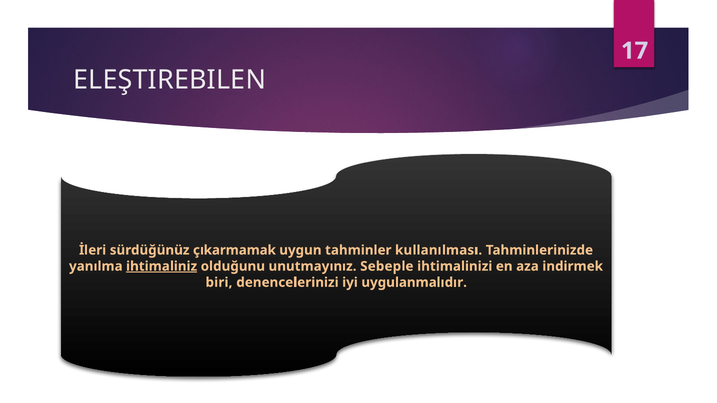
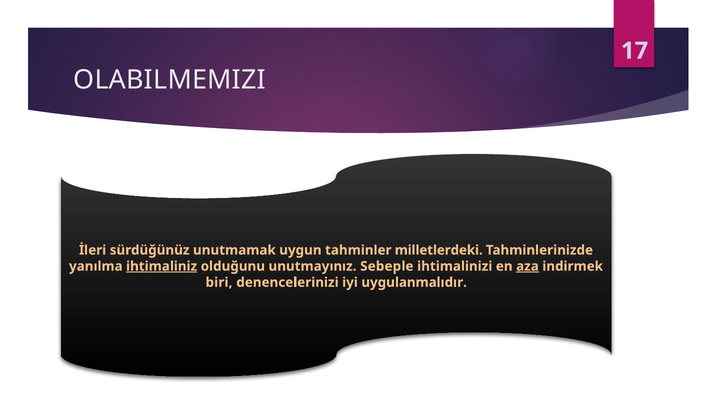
ELEŞTIREBILEN: ELEŞTIREBILEN -> OLABILMEMIZI (170, 80)
çıkarmamak: çıkarmamak -> unutmamak (234, 250)
kullanılması: kullanılması -> milletlerdeki (439, 250)
aza underline: none -> present (527, 266)
